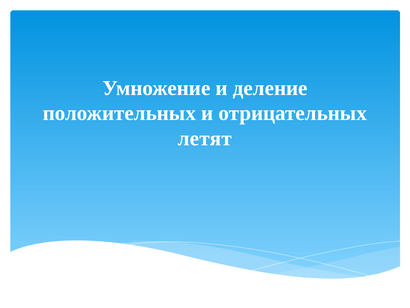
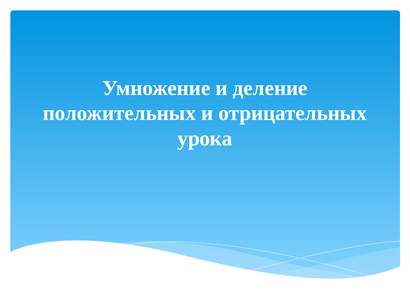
летят: летят -> урока (205, 138)
